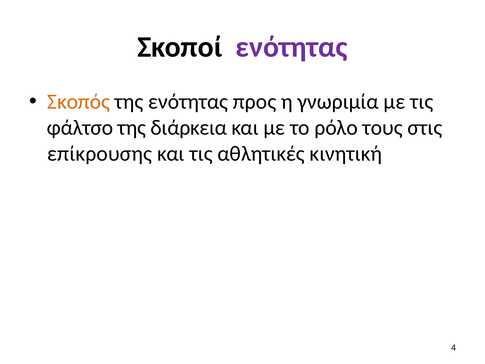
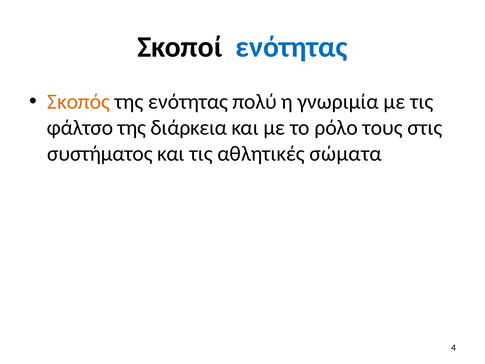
ενότητας colour: purple -> blue (292, 47)
προς: προς -> πολύ (255, 102)
επίκρουσης: επίκρουσης -> συστήματος (100, 153)
κινητική: κινητική -> σώματα (346, 153)
